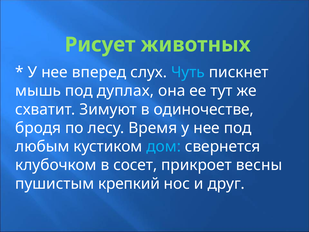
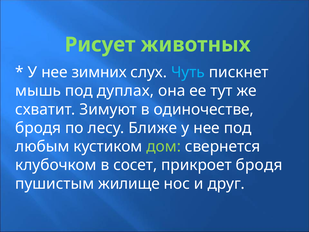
вперед: вперед -> зимних (99, 72)
Время: Время -> Ближе (153, 128)
дом colour: light blue -> light green (164, 146)
прикроет весны: весны -> бродя (259, 165)
крепкий: крепкий -> жилище (129, 183)
